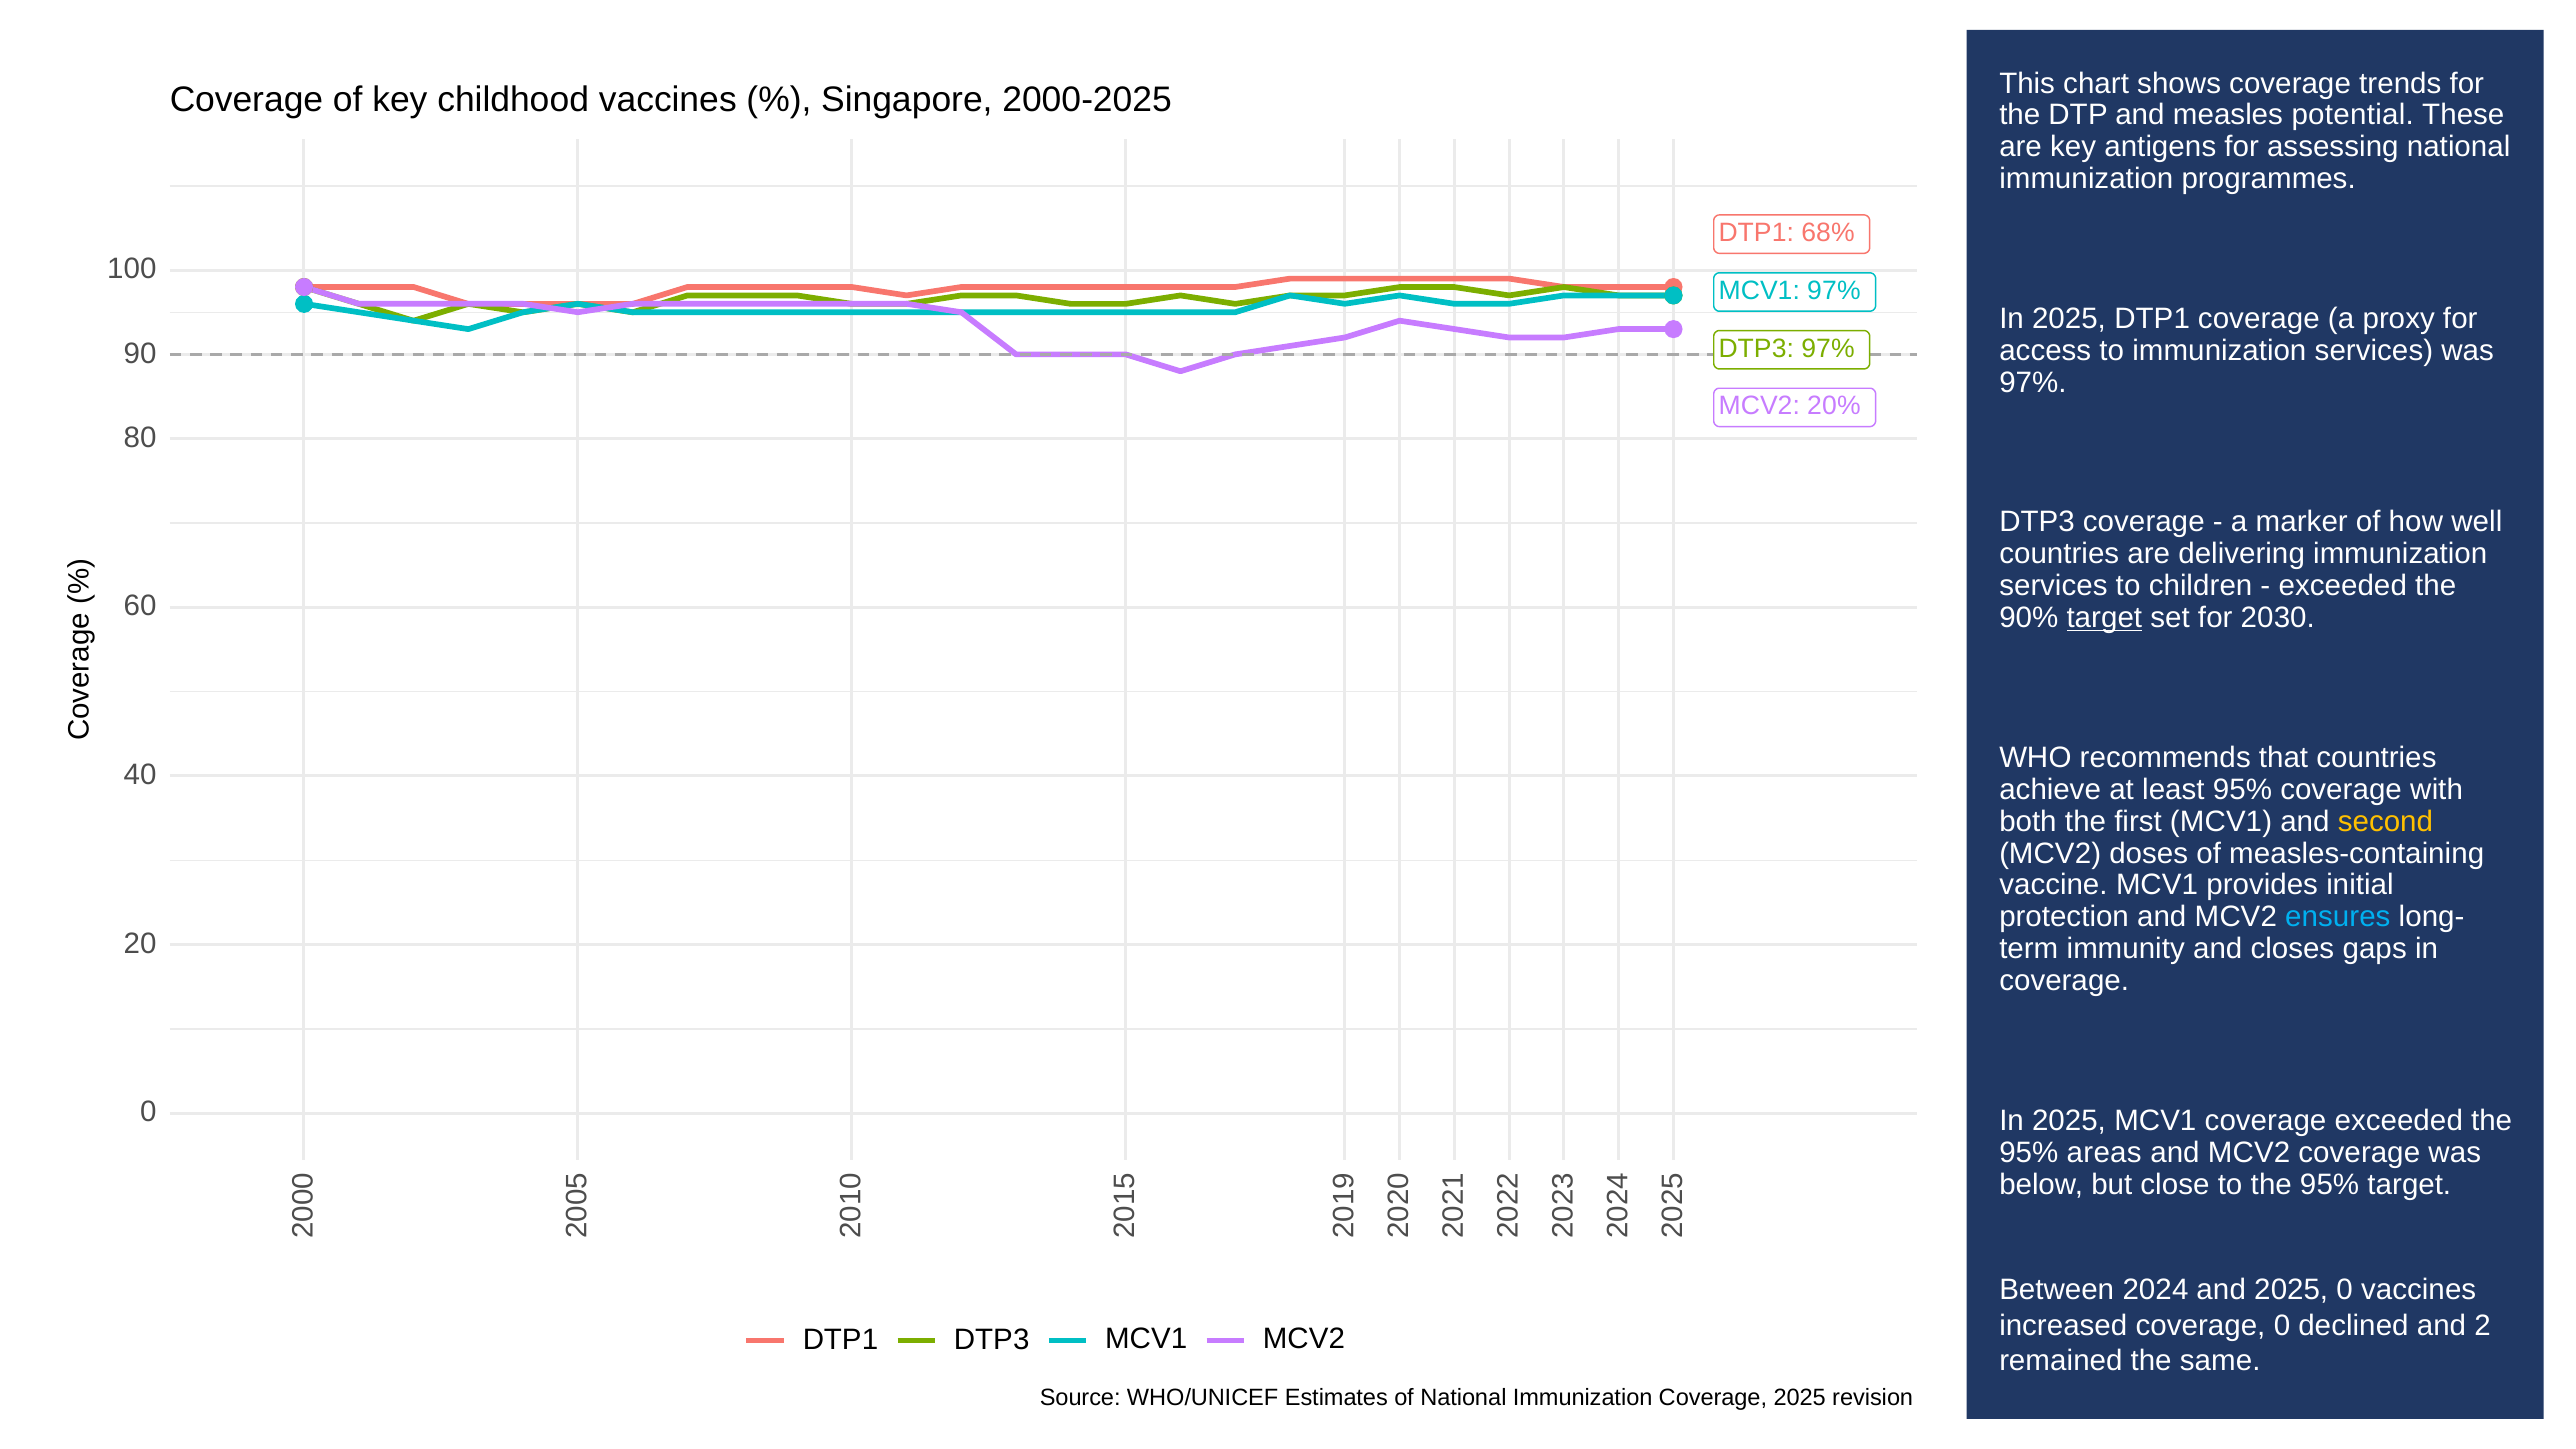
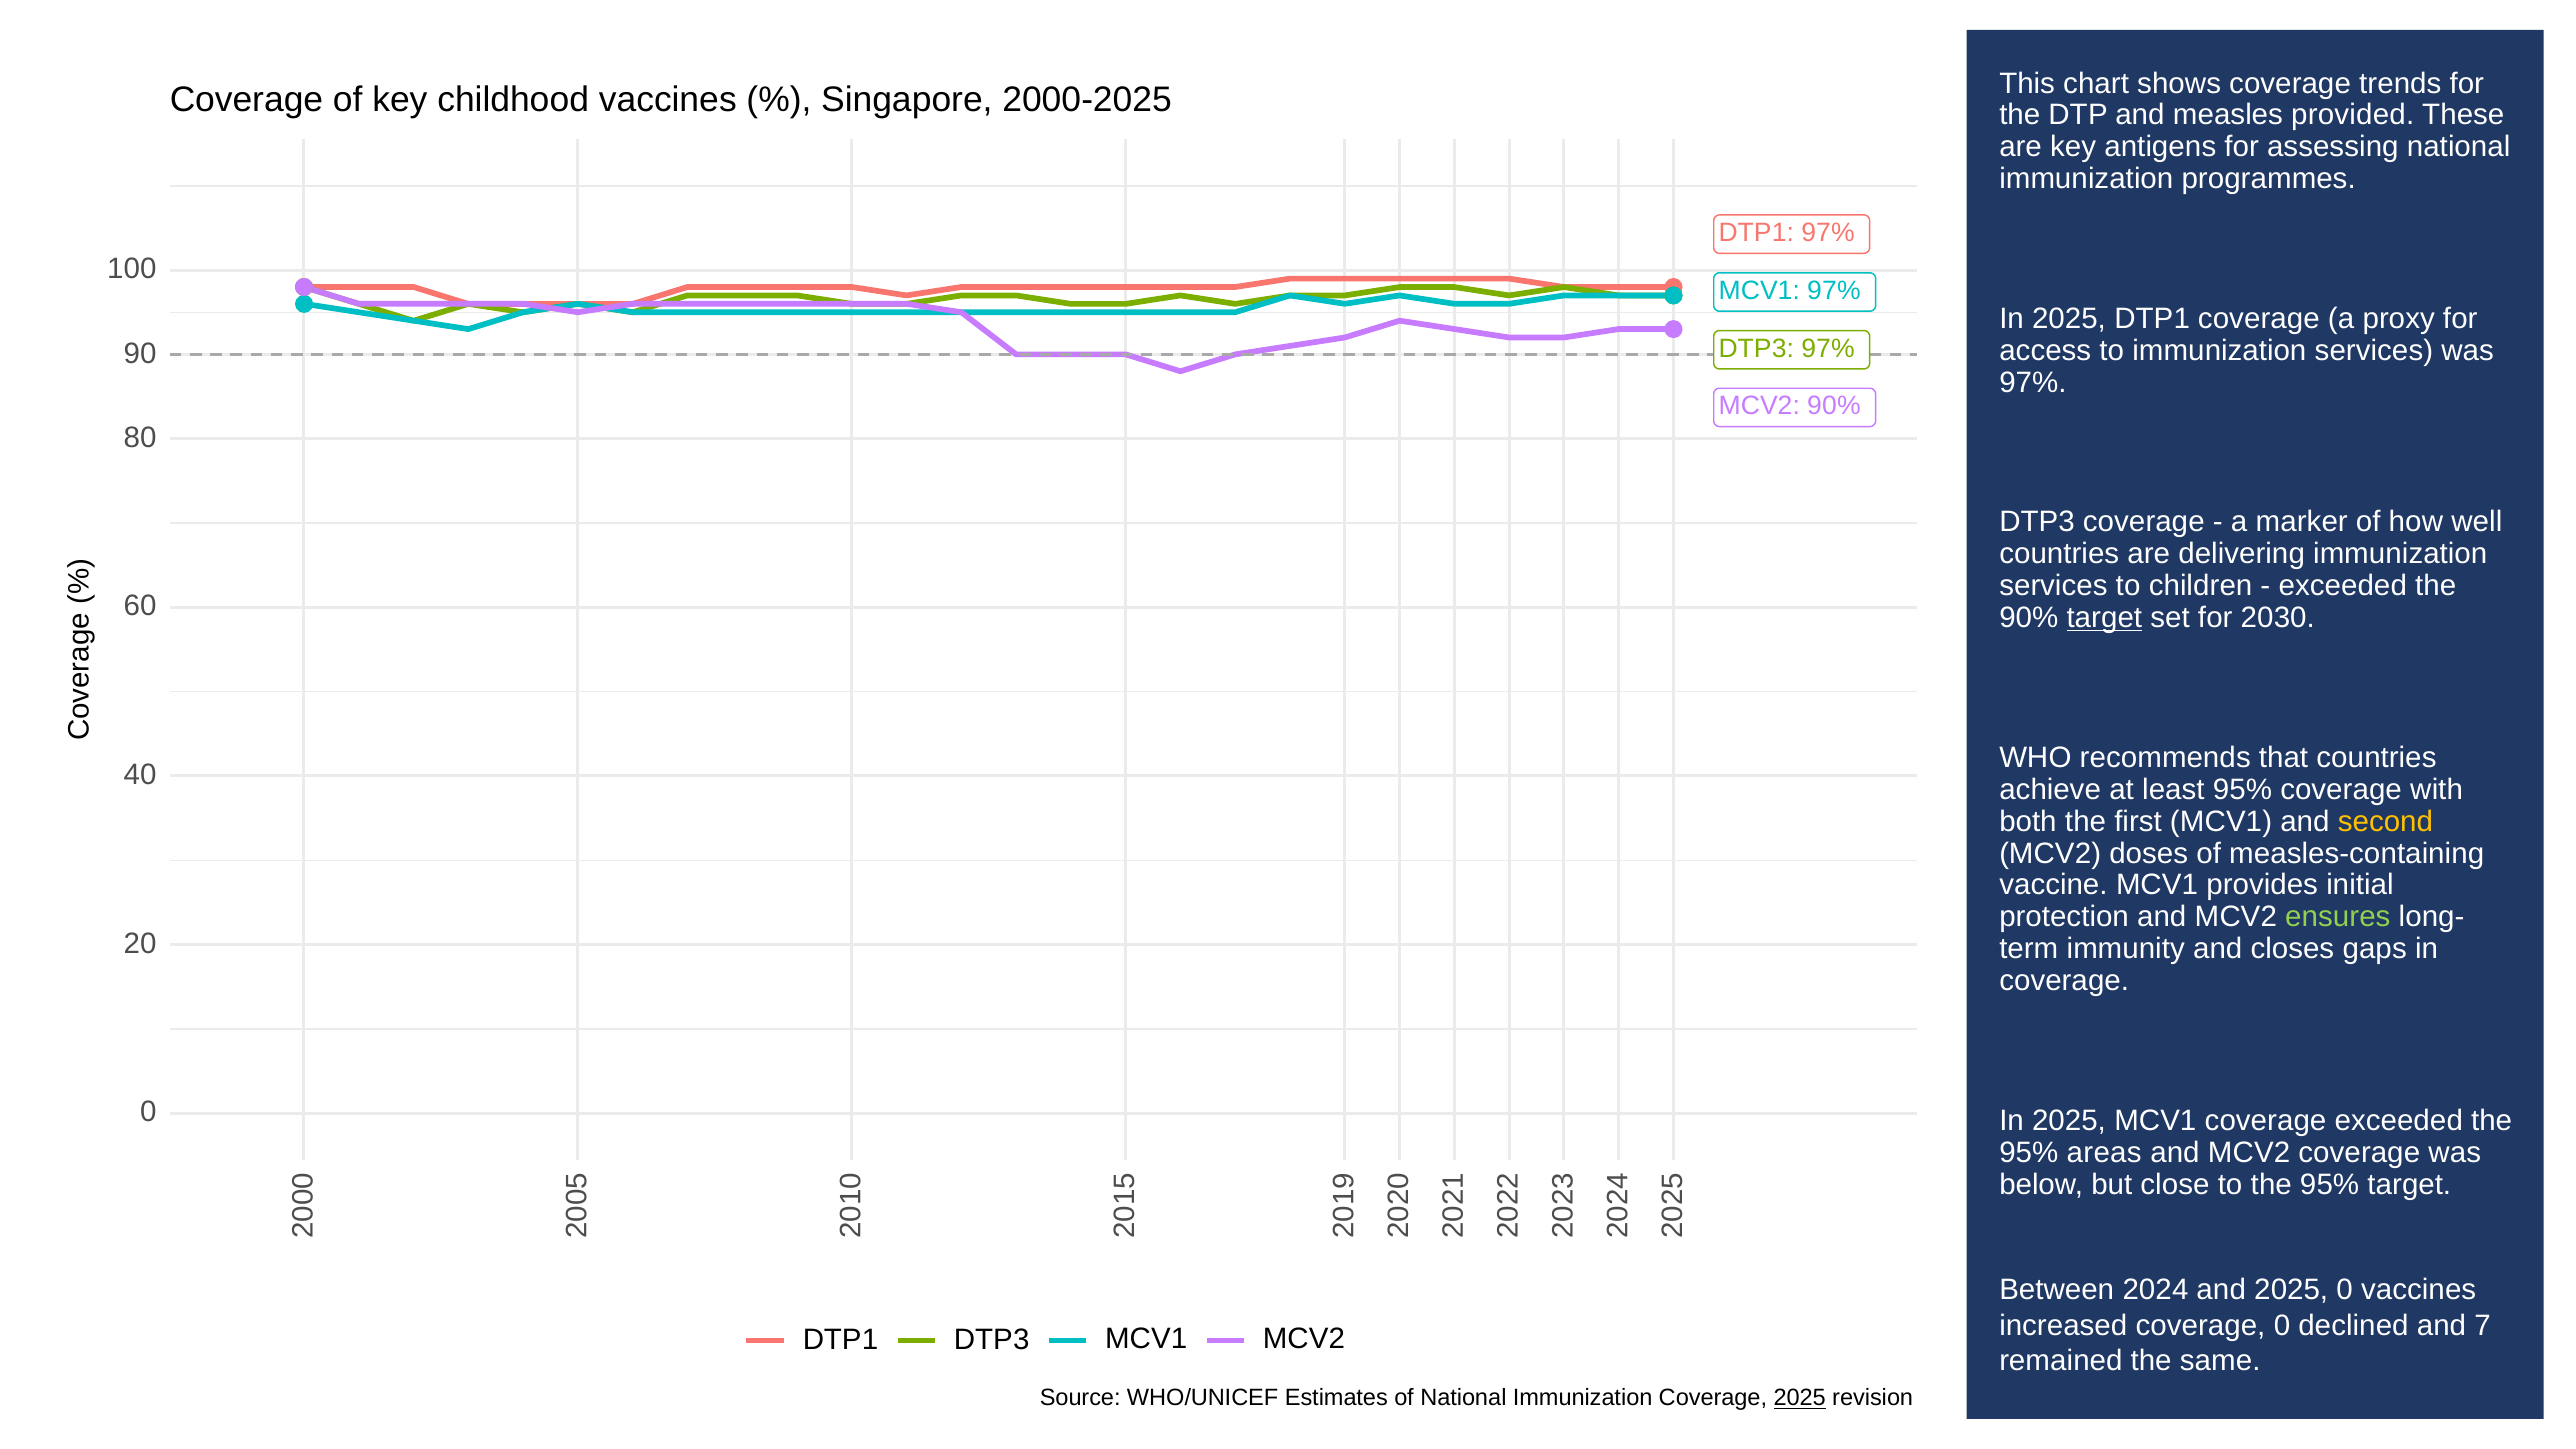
potential: potential -> provided (2353, 115)
DTP1 68%: 68% -> 97% (1828, 233)
MCV2 20%: 20% -> 90% (1834, 406)
ensures colour: light blue -> light green (2338, 917)
and 2: 2 -> 7 (2483, 1325)
2025 underline: none -> present (1800, 1398)
